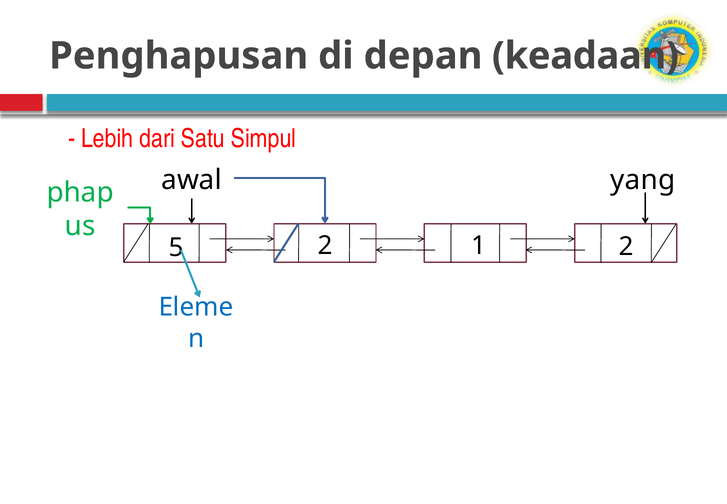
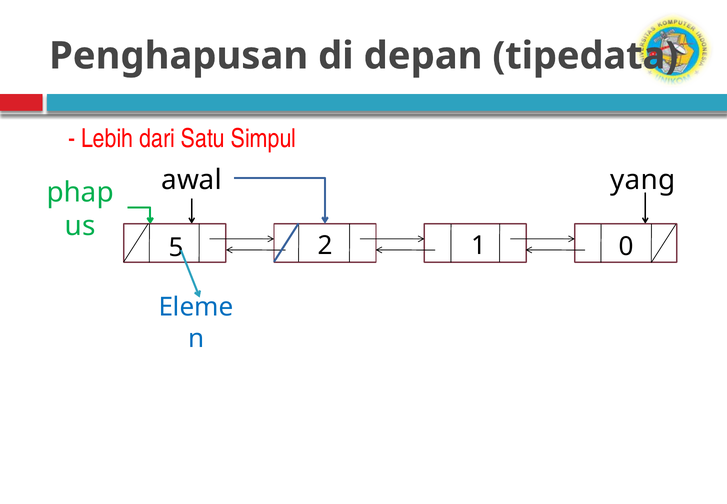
keadaan: keadaan -> tipedata (585, 56)
1 2: 2 -> 0 (626, 246)
